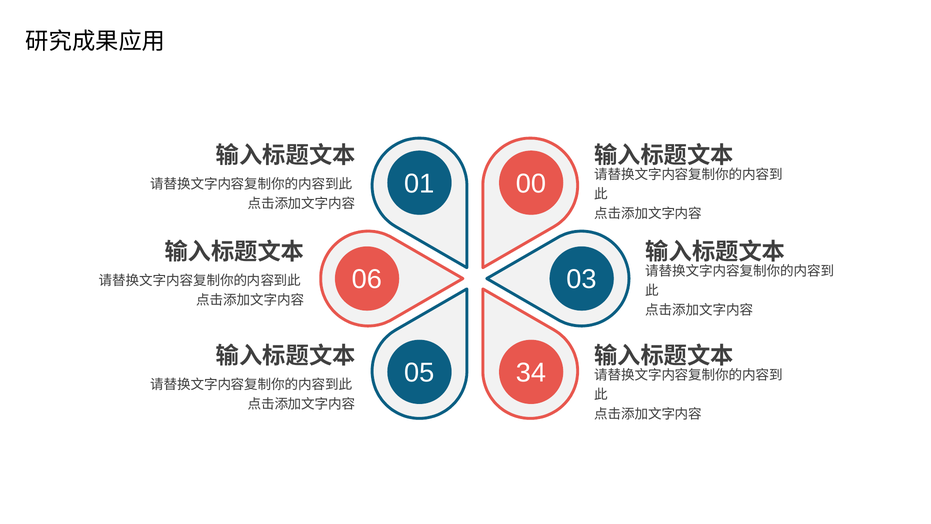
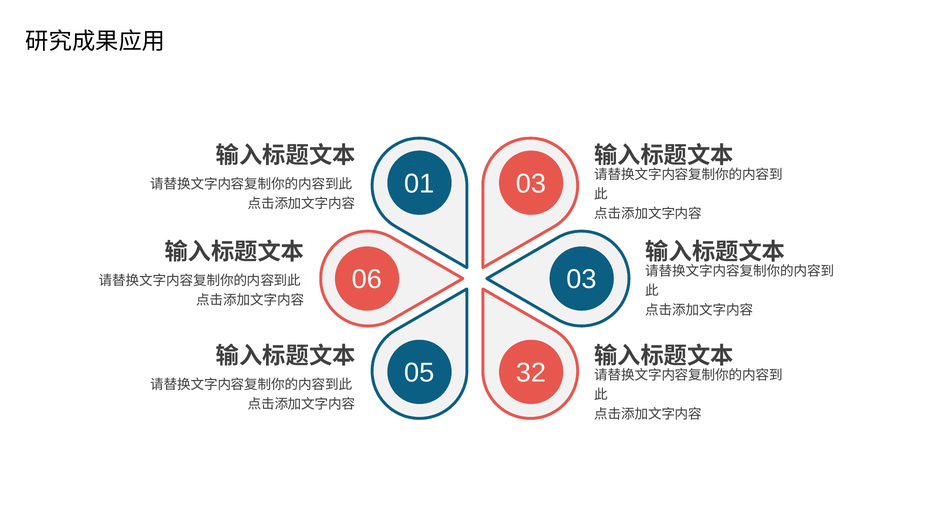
01 00: 00 -> 03 (531, 184)
34: 34 -> 32 (531, 373)
